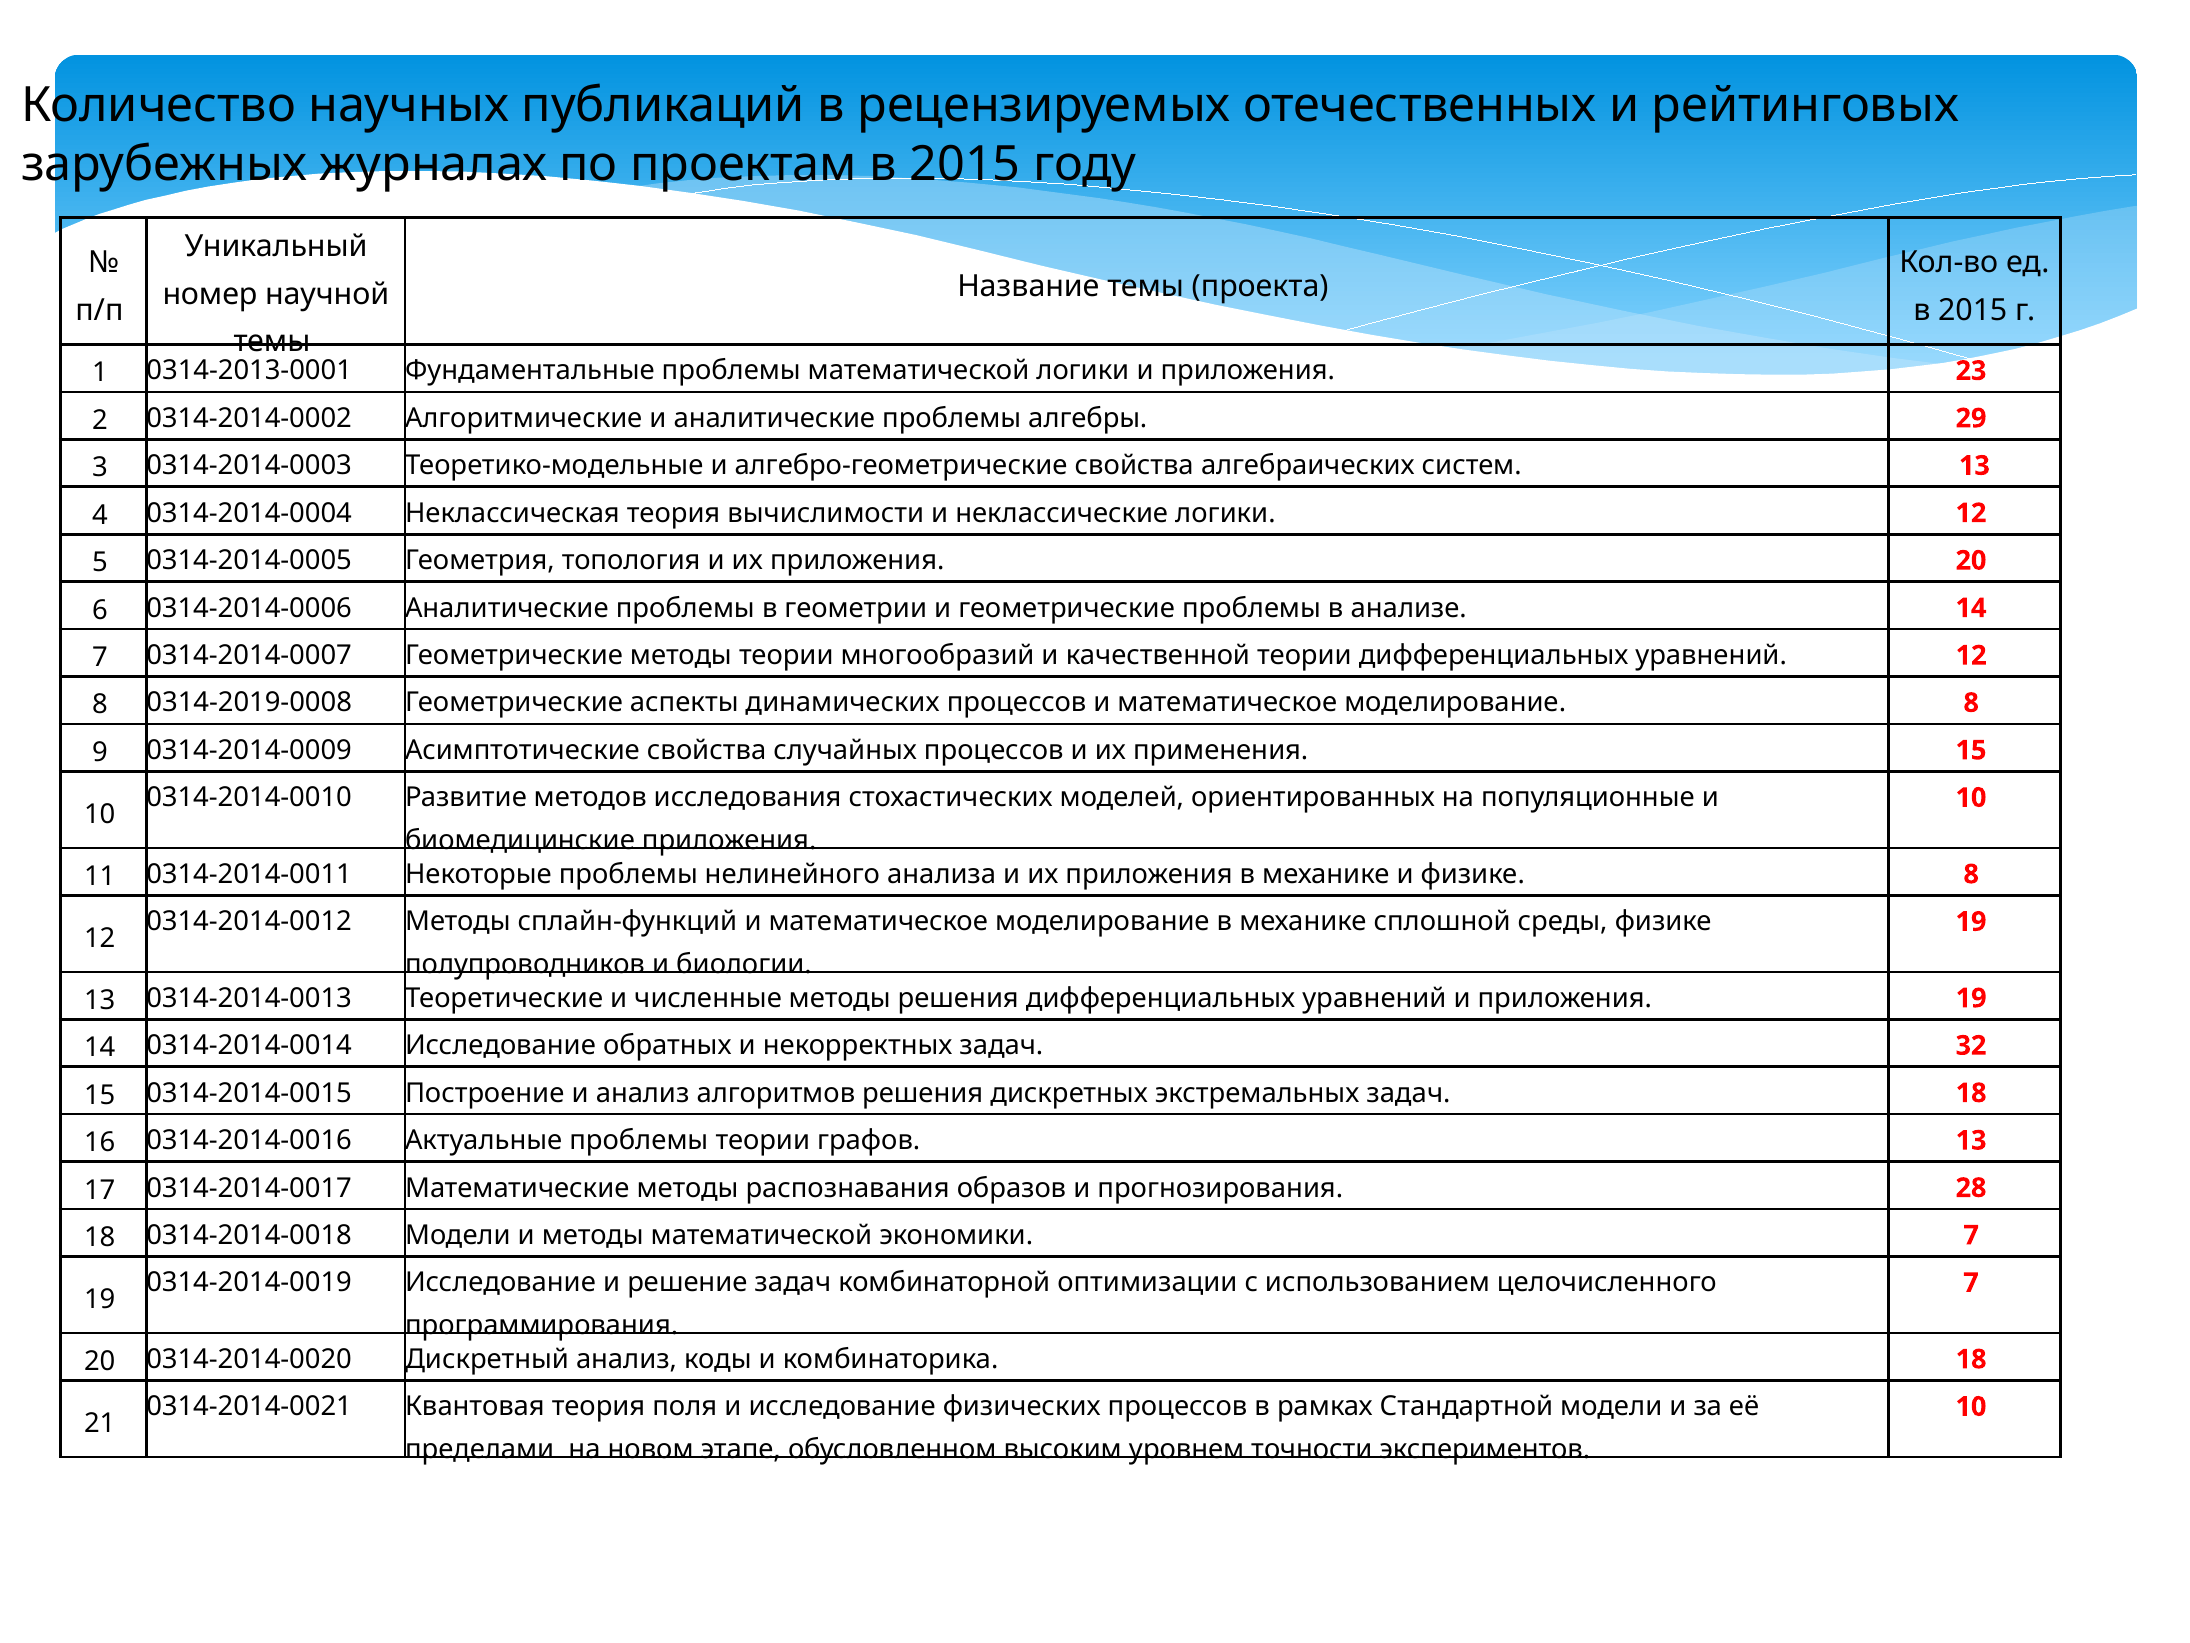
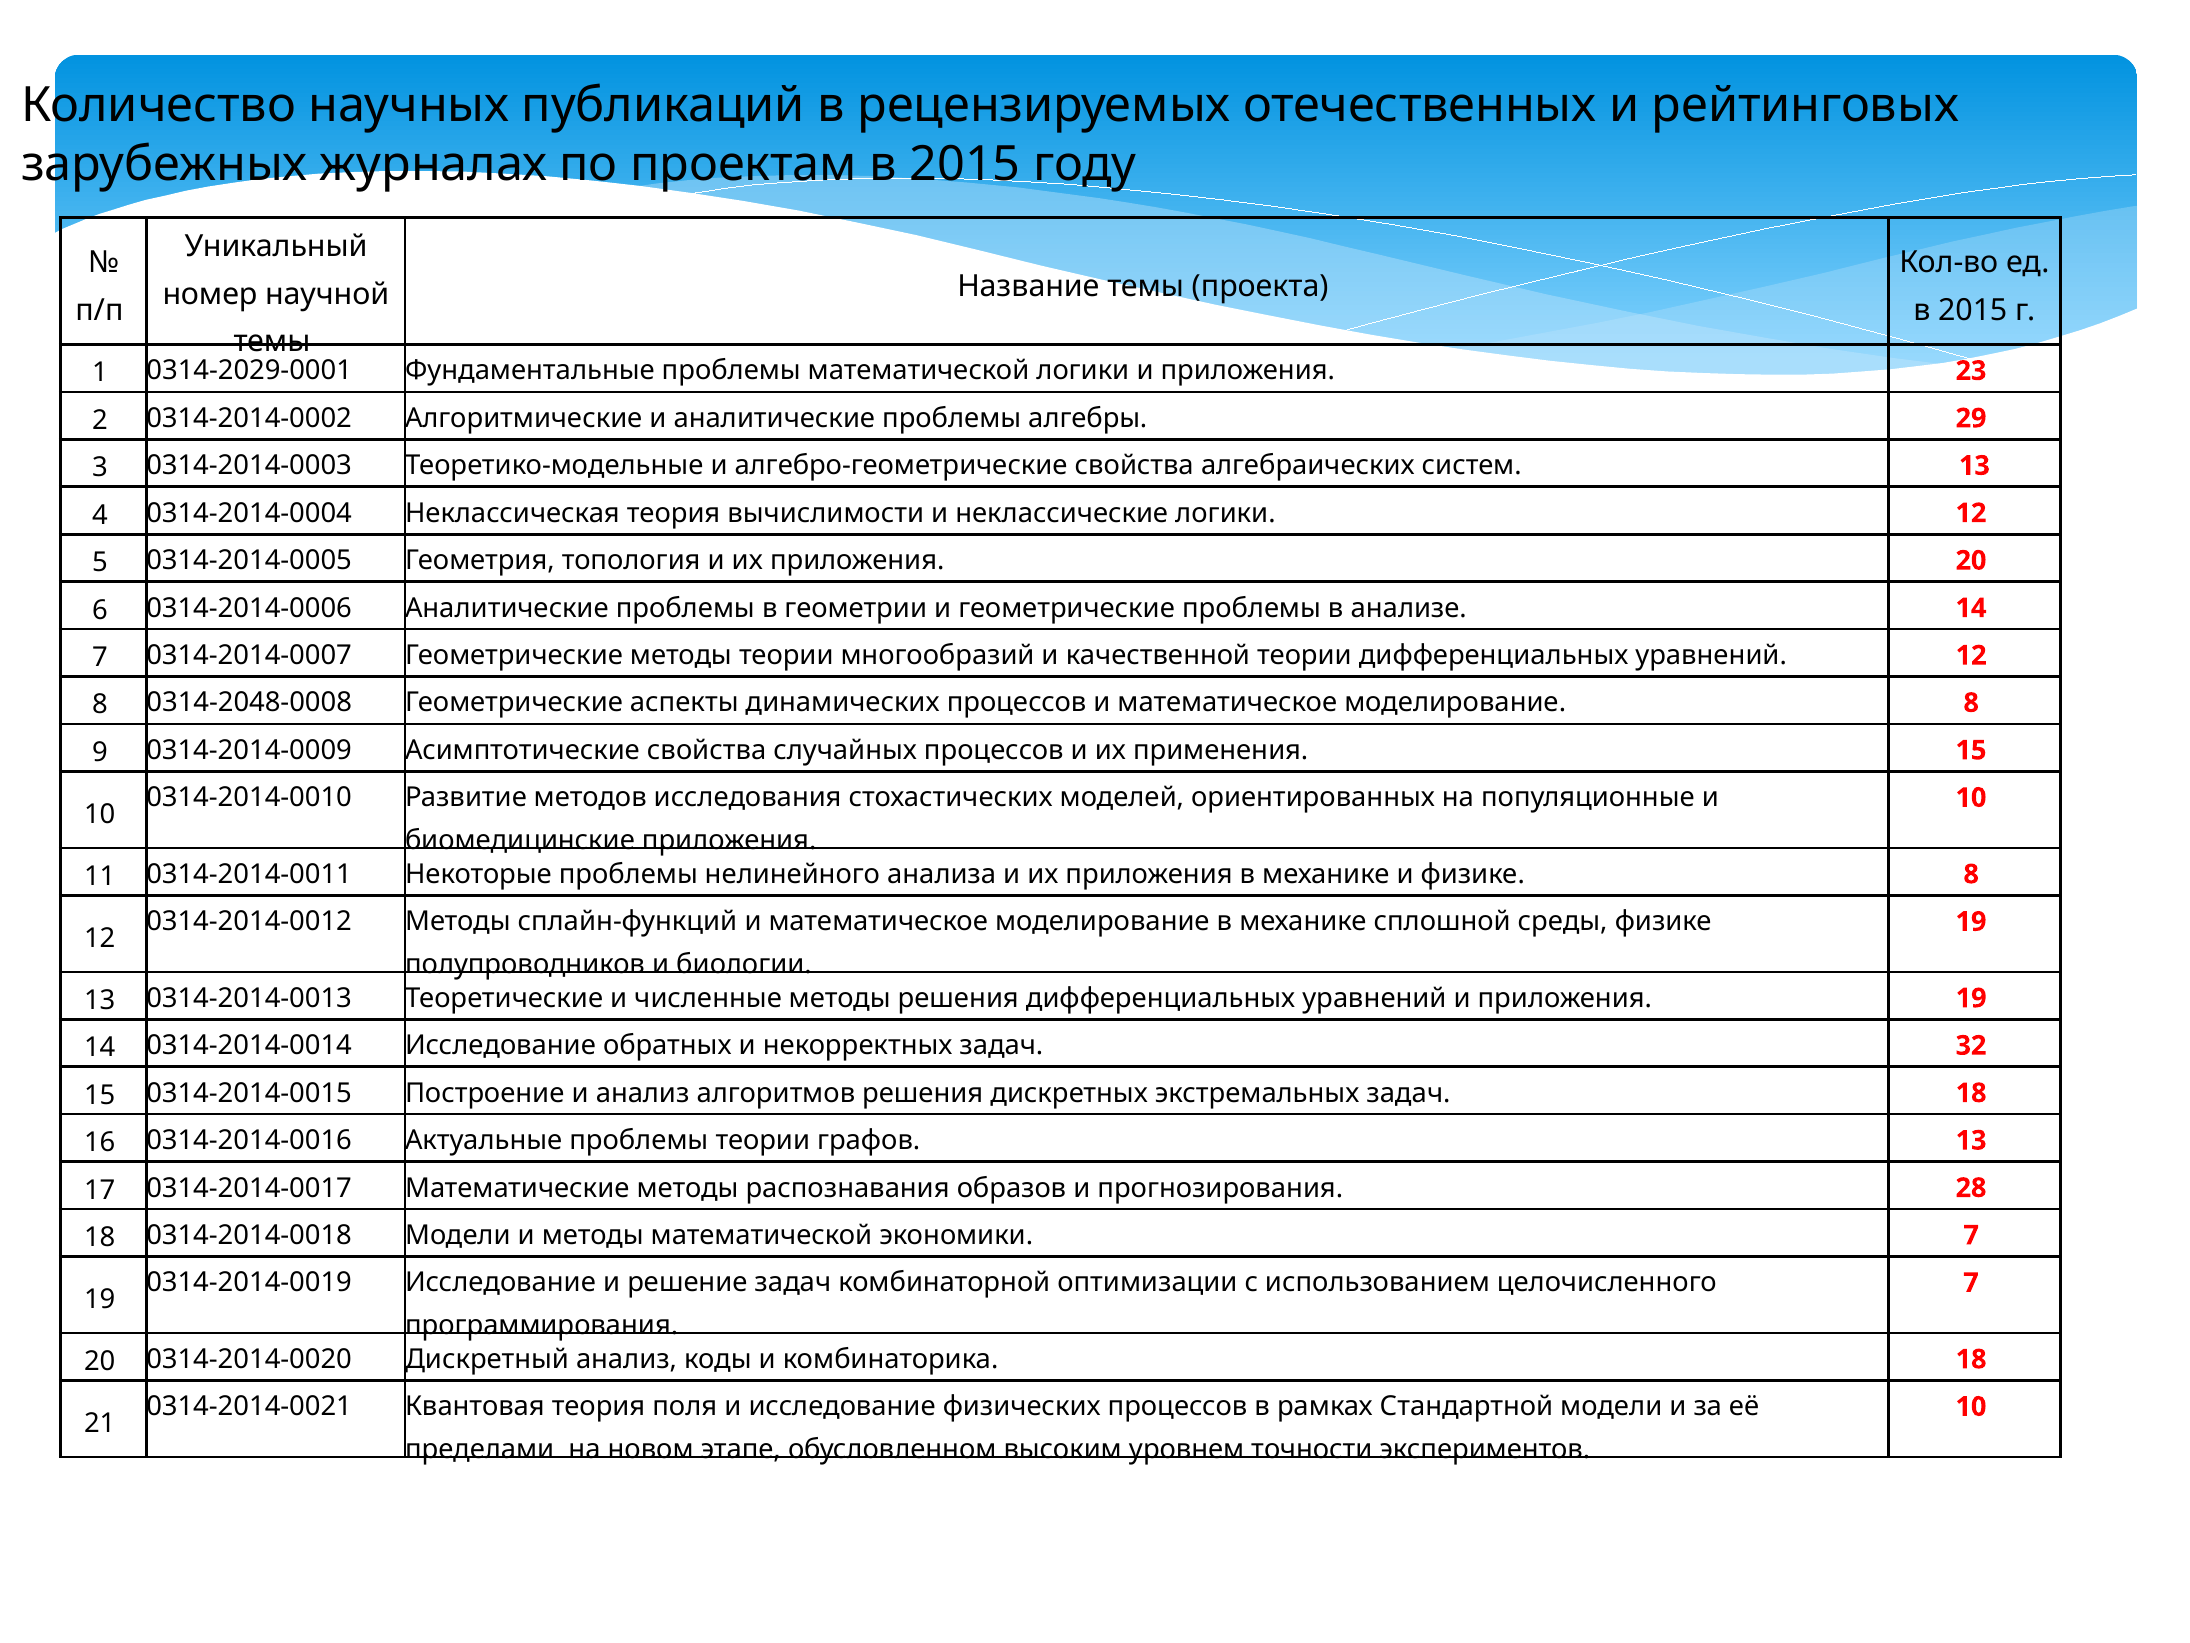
0314-2013-0001: 0314-2013-0001 -> 0314-2029-0001 (249, 371)
0314-2019-0008: 0314-2019-0008 -> 0314-2048-0008 (249, 703)
